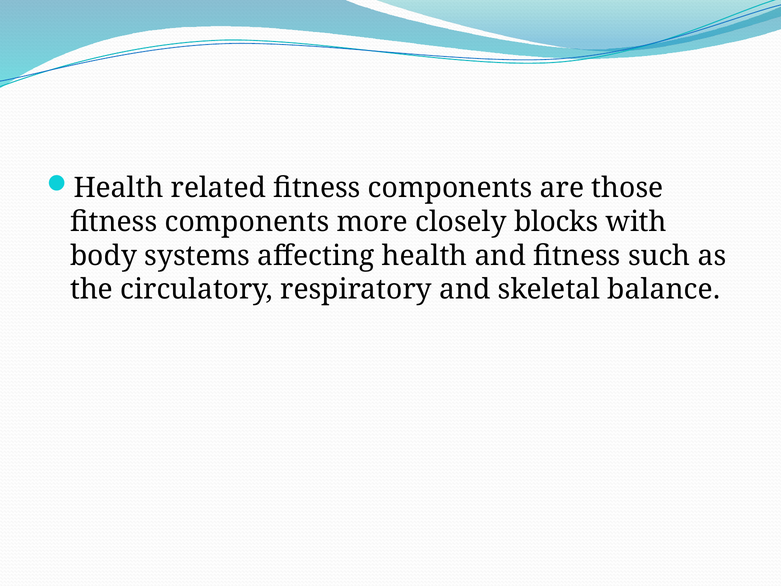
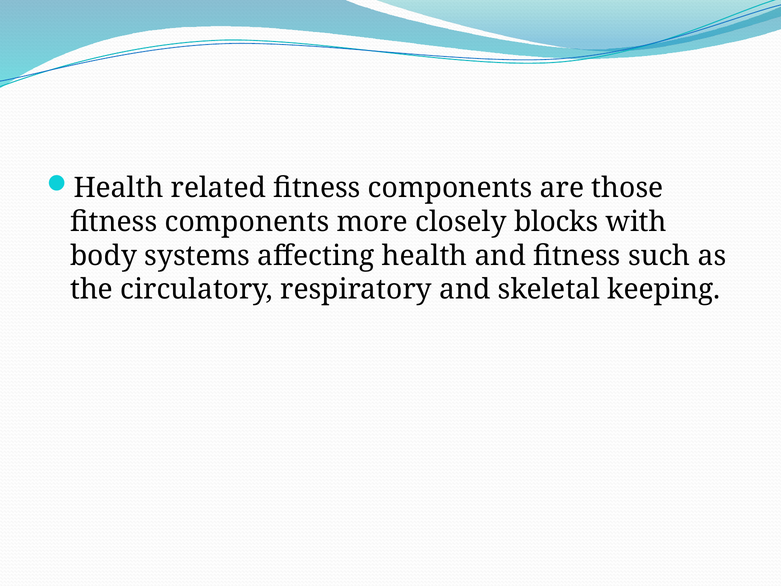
balance: balance -> keeping (664, 290)
